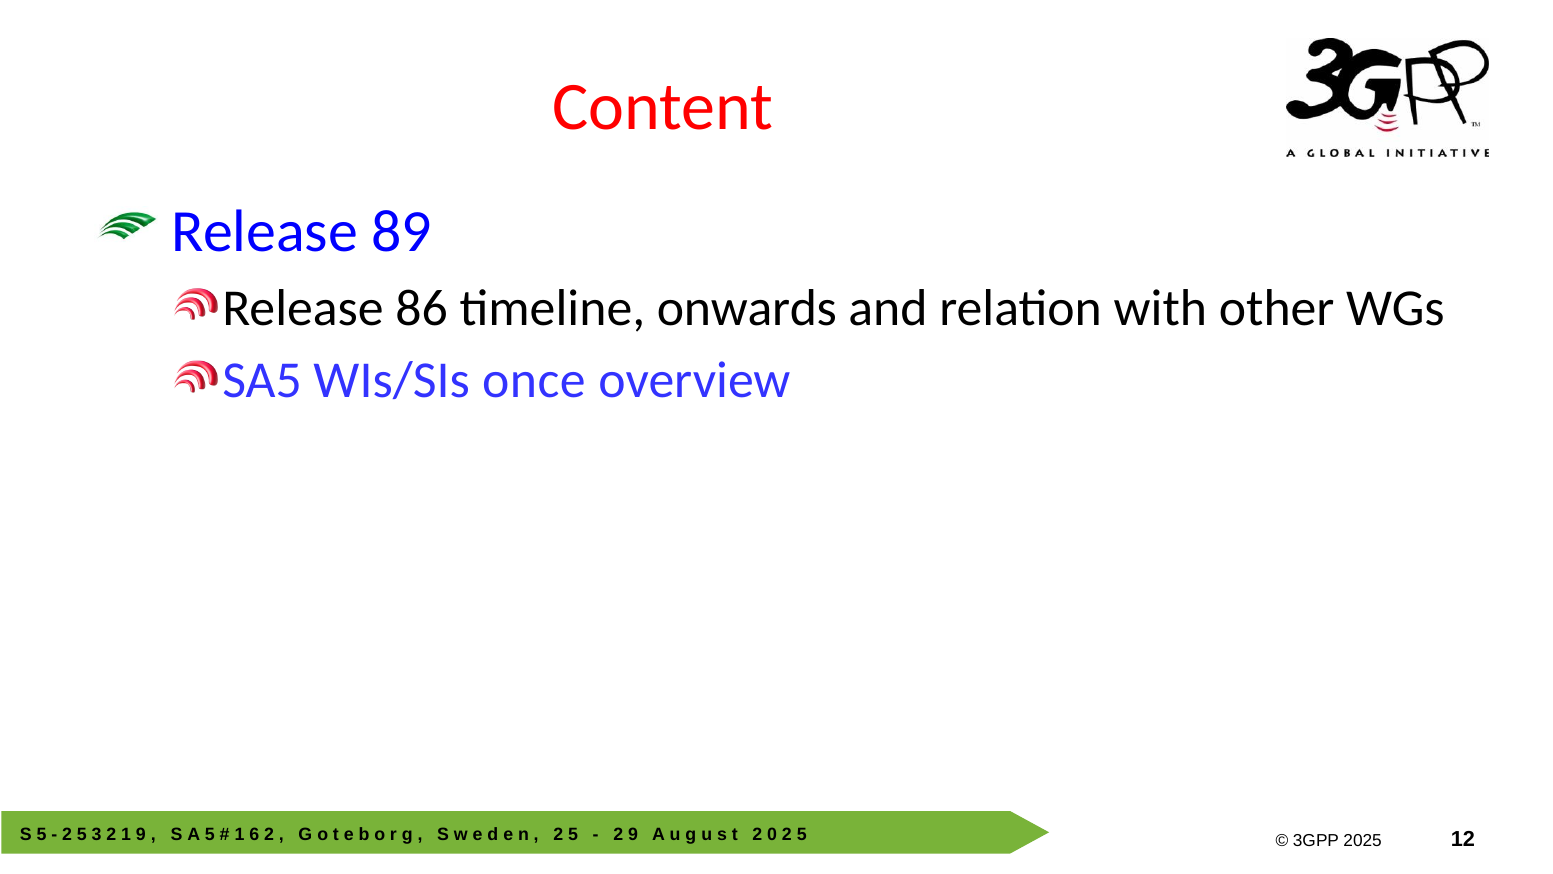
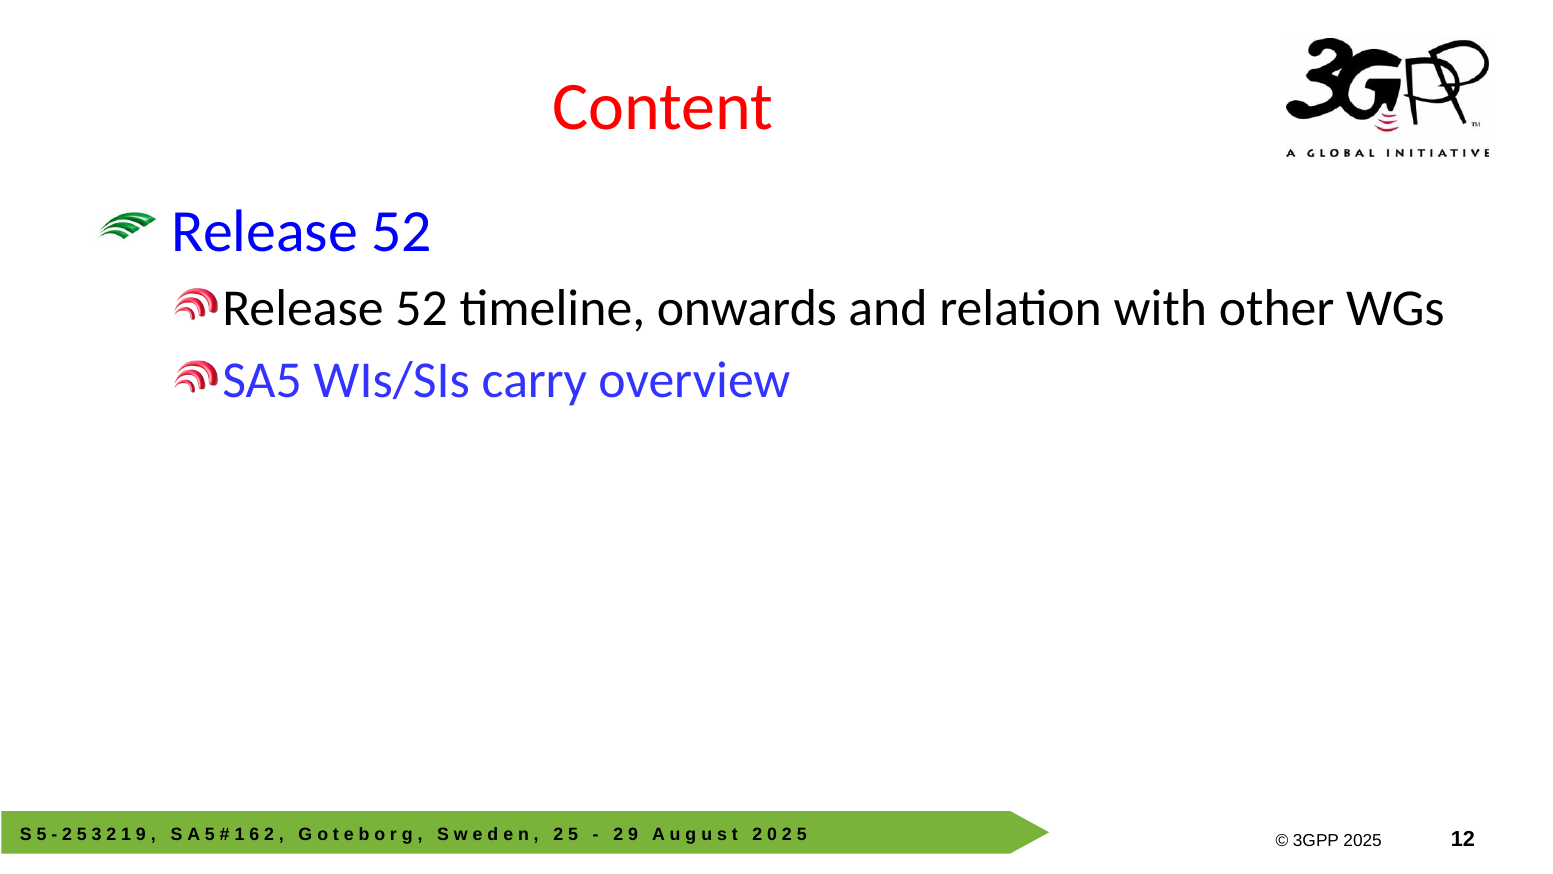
89: 89 -> 52 (402, 231)
86: 86 -> 52 (422, 308)
once: once -> carry (534, 380)
